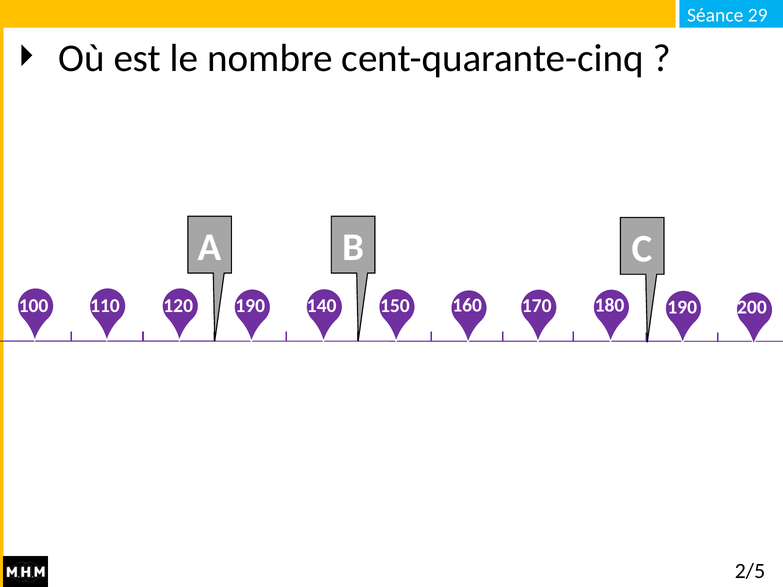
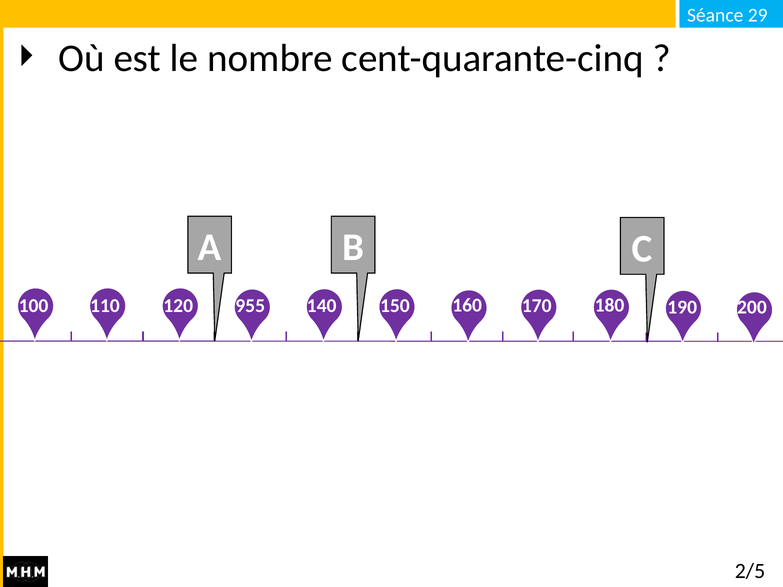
190: 190 -> 955 (250, 306)
